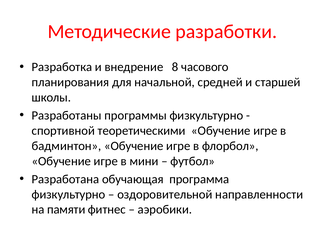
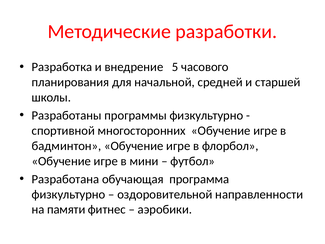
8: 8 -> 5 (175, 67)
теоретическими: теоретическими -> многосторонних (142, 131)
